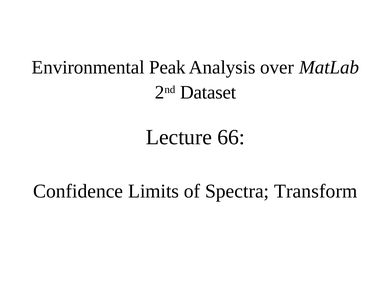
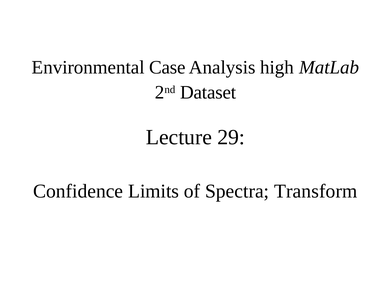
Peak: Peak -> Case (167, 67)
over: over -> high (277, 67)
66: 66 -> 29 (231, 137)
